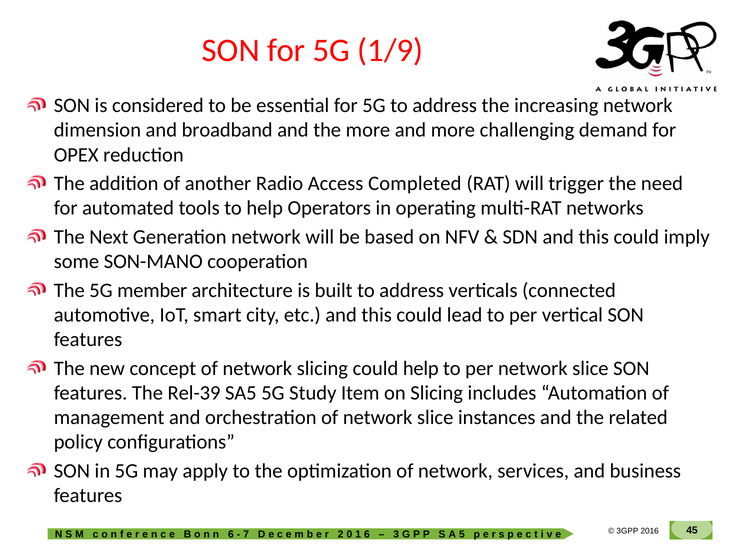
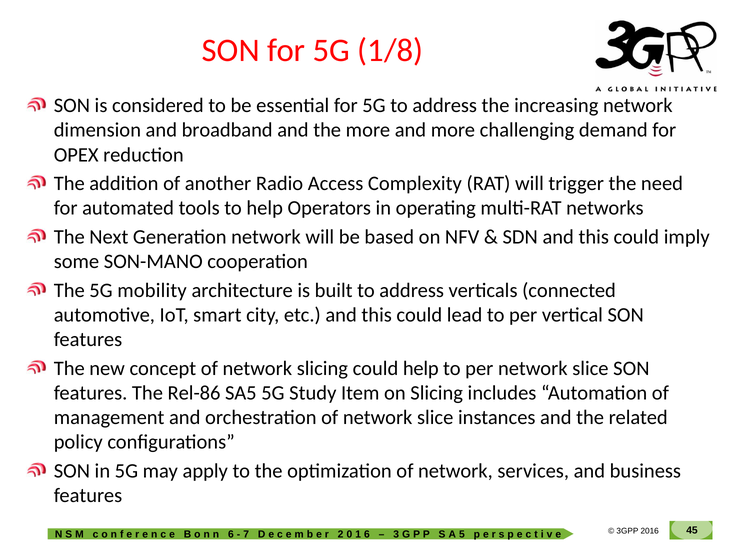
1/9: 1/9 -> 1/8 (390, 51)
Completed: Completed -> Complexity (415, 183)
member: member -> mobility (152, 290)
Rel-39: Rel-39 -> Rel-86 (194, 393)
